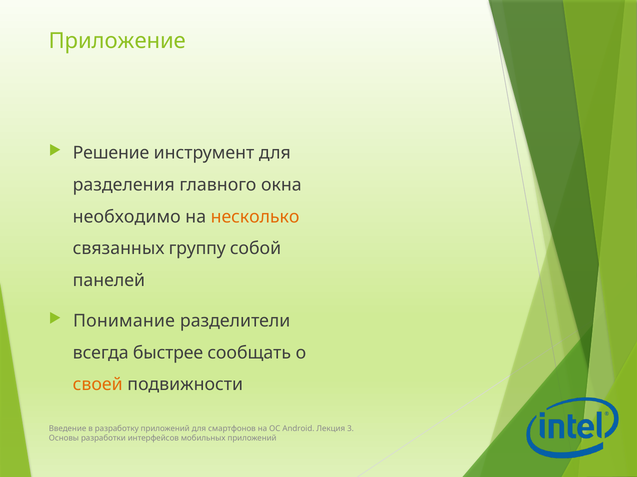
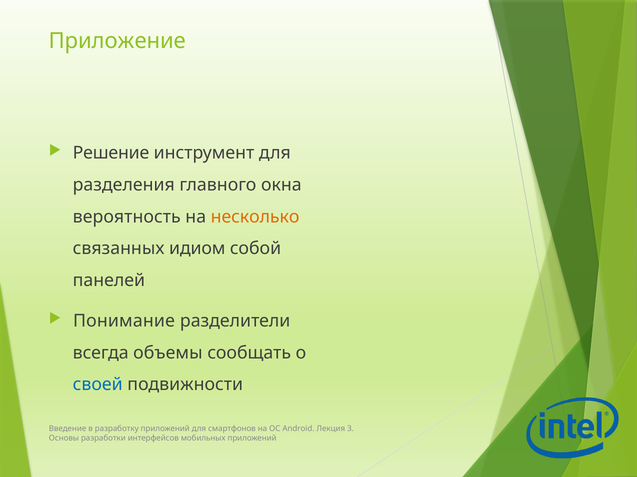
необходимо: необходимо -> вероятность (127, 217)
группу: группу -> идиом (197, 249)
быстрее: быстрее -> объемы (168, 353)
своей colour: orange -> blue (98, 385)
